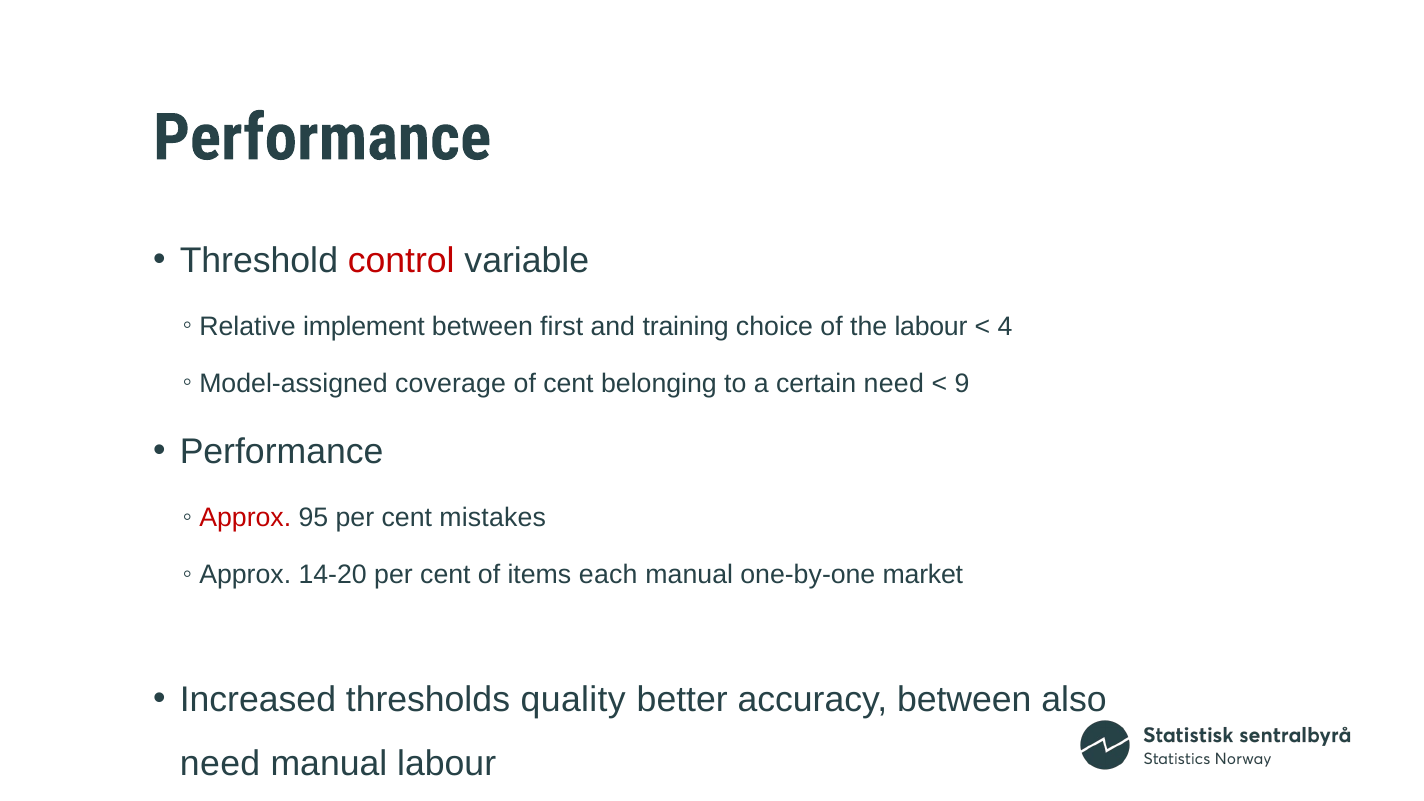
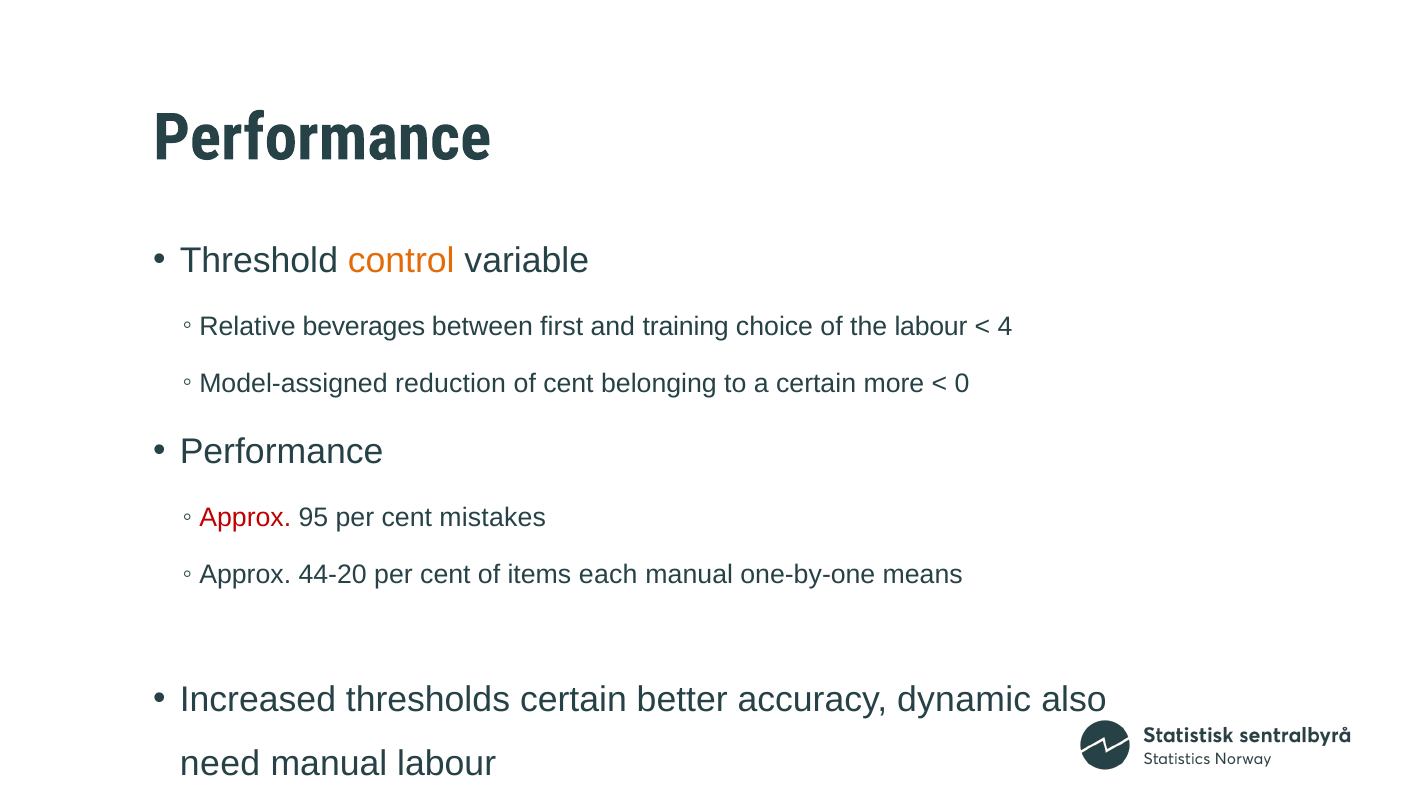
control colour: red -> orange (401, 260)
implement: implement -> beverages (364, 327)
coverage: coverage -> reduction (451, 384)
certain need: need -> more (894, 384)
9: 9 -> 0 (962, 384)
14-20: 14-20 -> 44-20 (333, 575)
market: market -> means (923, 575)
thresholds quality: quality -> certain (573, 699)
accuracy between: between -> dynamic (964, 699)
